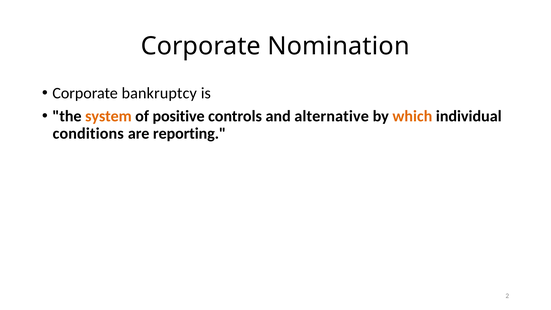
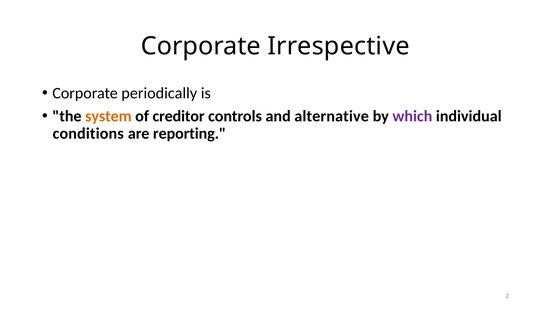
Nomination: Nomination -> Irrespective (338, 46)
bankruptcy: bankruptcy -> periodically (159, 93)
positive: positive -> creditor (179, 116)
which colour: orange -> purple (412, 116)
